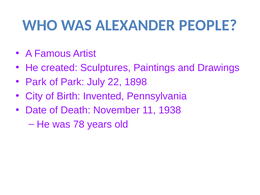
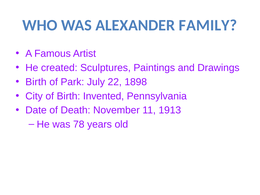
PEOPLE: PEOPLE -> FAMILY (208, 25)
Park: Park -> Birth (36, 82)
1938: 1938 -> 1913 (170, 110)
